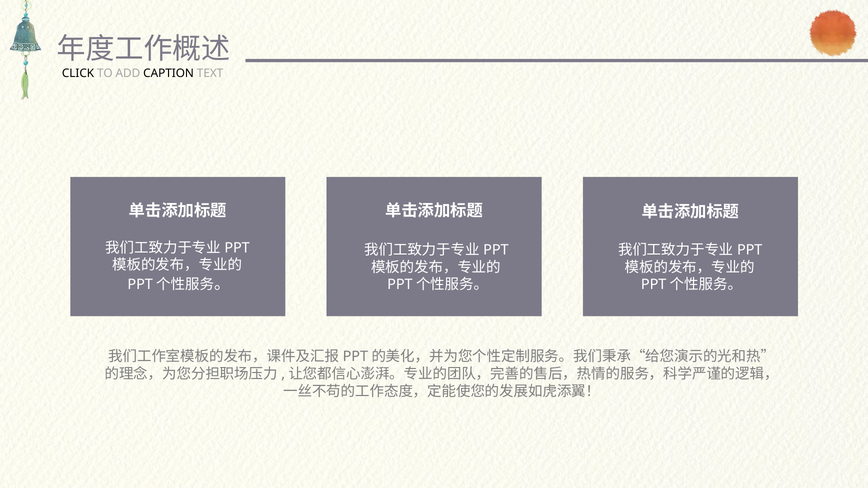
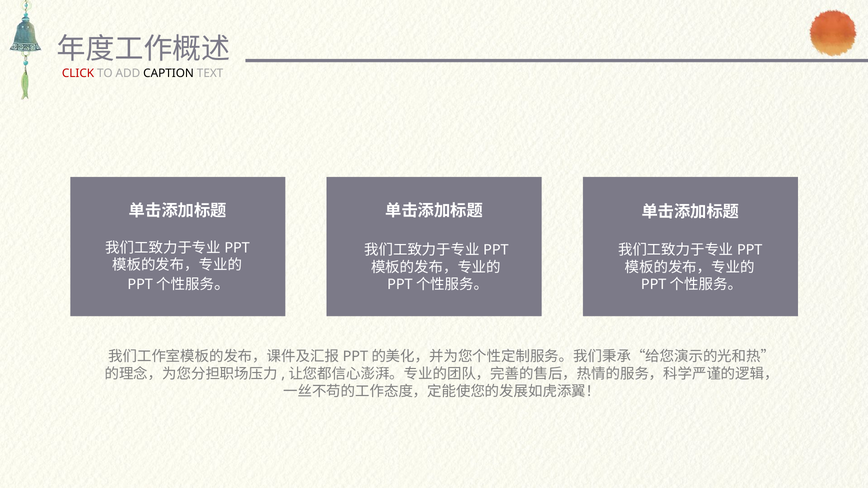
CLICK colour: black -> red (78, 73)
